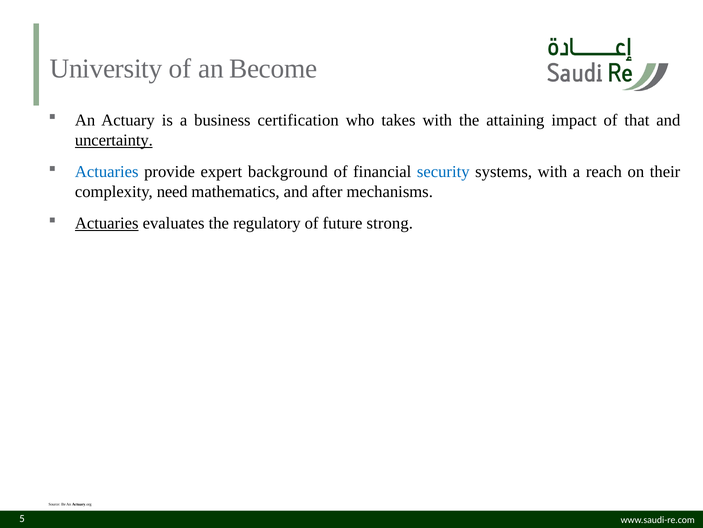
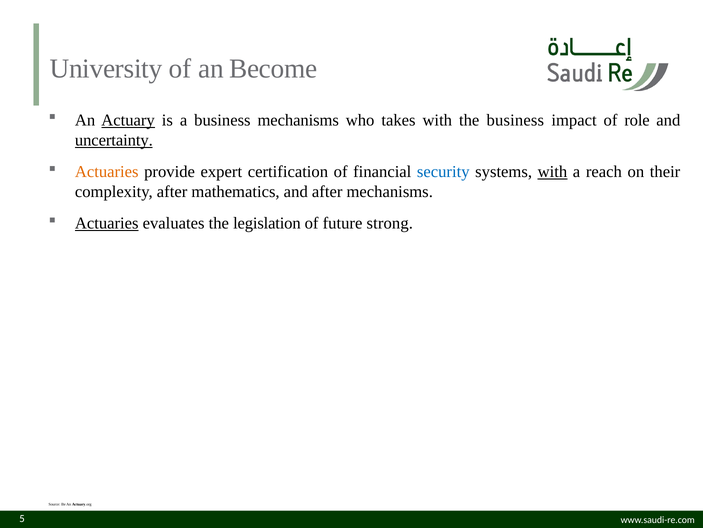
Actuary underline: none -> present (128, 120)
business certification: certification -> mechanisms (298, 120)
the attaining: attaining -> business (515, 120)
that: that -> role (637, 120)
Actuaries colour: blue -> orange (107, 172)
background: background -> certification (288, 172)
with underline: none -> present (552, 172)
complexity need: need -> after (172, 192)
regulatory: regulatory -> legislation (267, 223)
